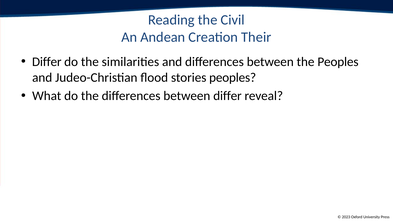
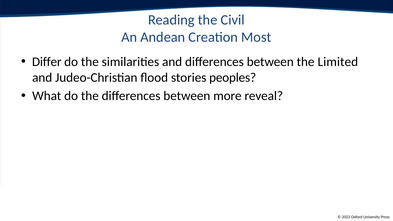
Their: Their -> Most (256, 37)
the Peoples: Peoples -> Limited (338, 62)
between differ: differ -> more (227, 96)
